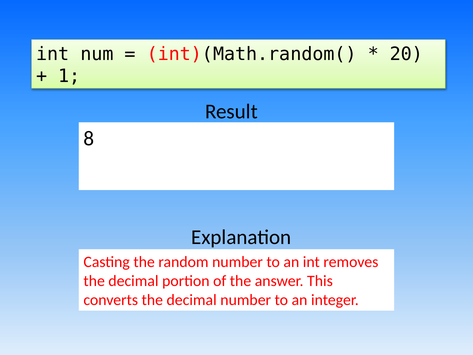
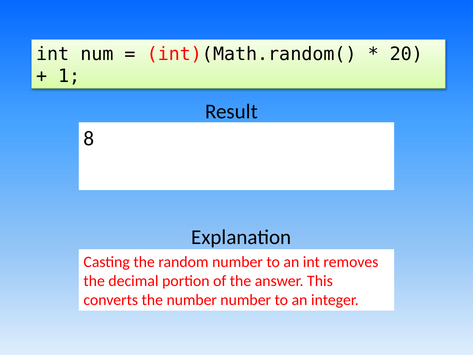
converts the decimal: decimal -> number (192, 300)
